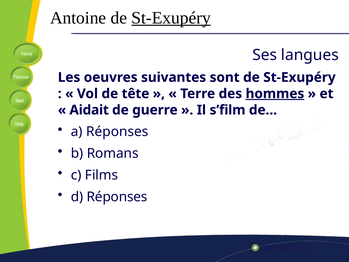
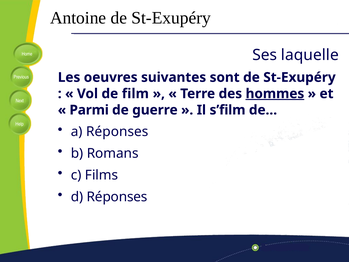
St-Exupéry underline: present -> none (171, 18)
langues: langues -> laquelle (310, 55)
tête: tête -> film (135, 94)
Aidait: Aidait -> Parmi (89, 110)
